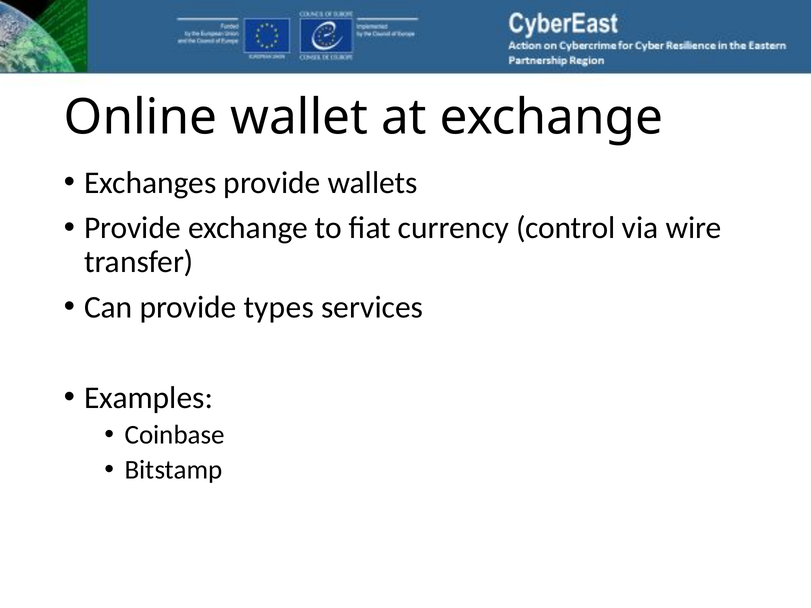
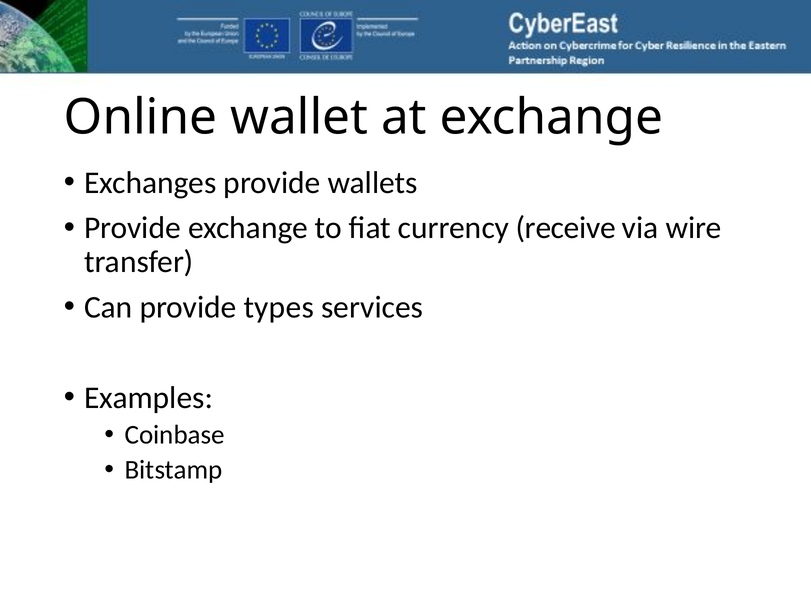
control: control -> receive (566, 228)
